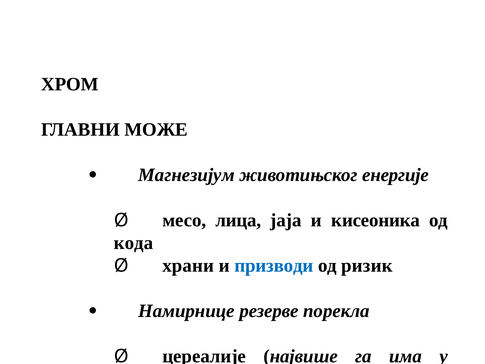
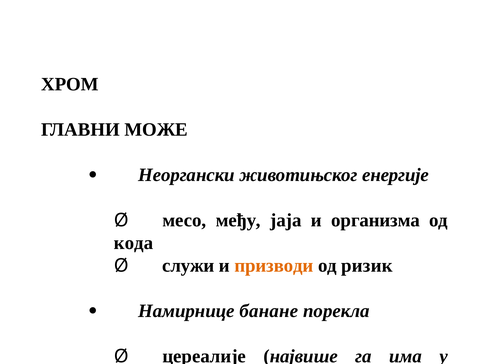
Магнезијум: Магнезијум -> Неоргански (186, 175)
лица: лица -> међу (238, 220)
кисеоника: кисеоника -> организма (376, 220)
храни: храни -> служи (188, 265)
призводи colour: blue -> orange (274, 265)
резерве: резерве -> банане (269, 311)
